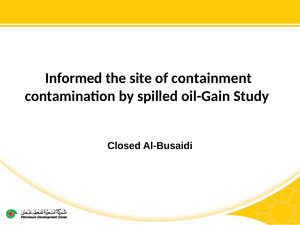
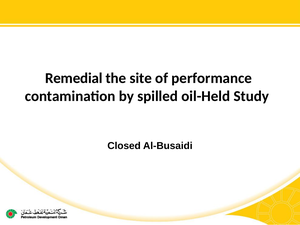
Informed: Informed -> Remedial (74, 78)
containment: containment -> performance (212, 78)
oil-Gain: oil-Gain -> oil-Held (206, 96)
